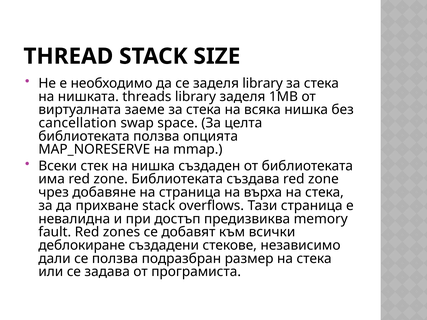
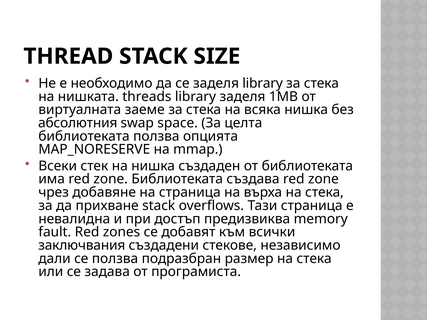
cancellation: cancellation -> абсолютния (78, 123)
деблокиране: деблокиране -> заключвания (82, 246)
